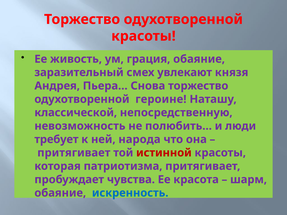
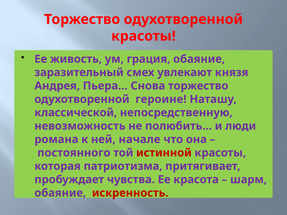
требует: требует -> романа (56, 140)
народа: народа -> начале (139, 140)
притягивает: притягивает -> постоянного (74, 153)
искренность colour: blue -> red (130, 193)
